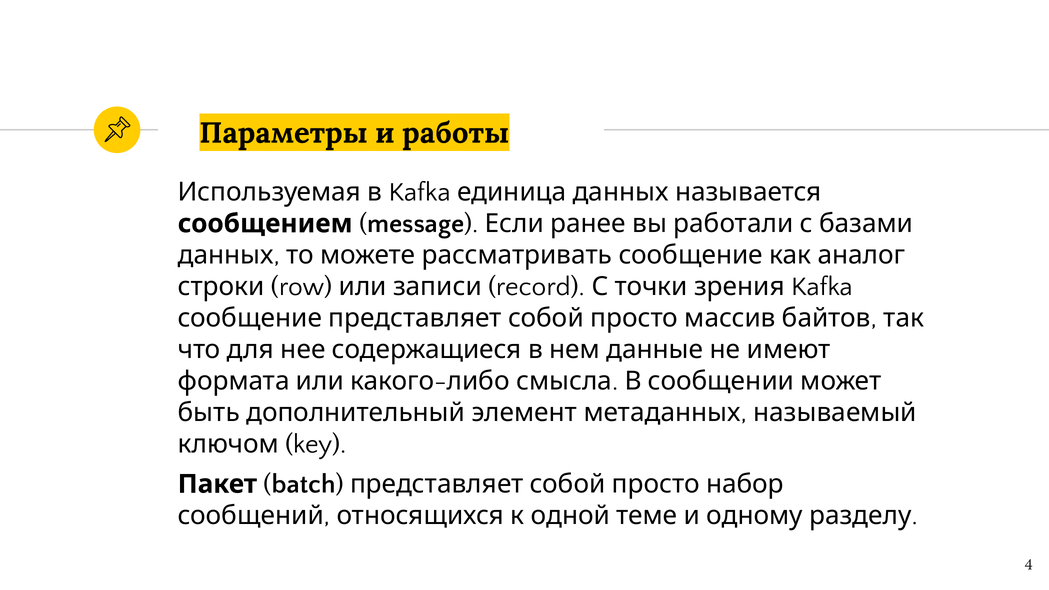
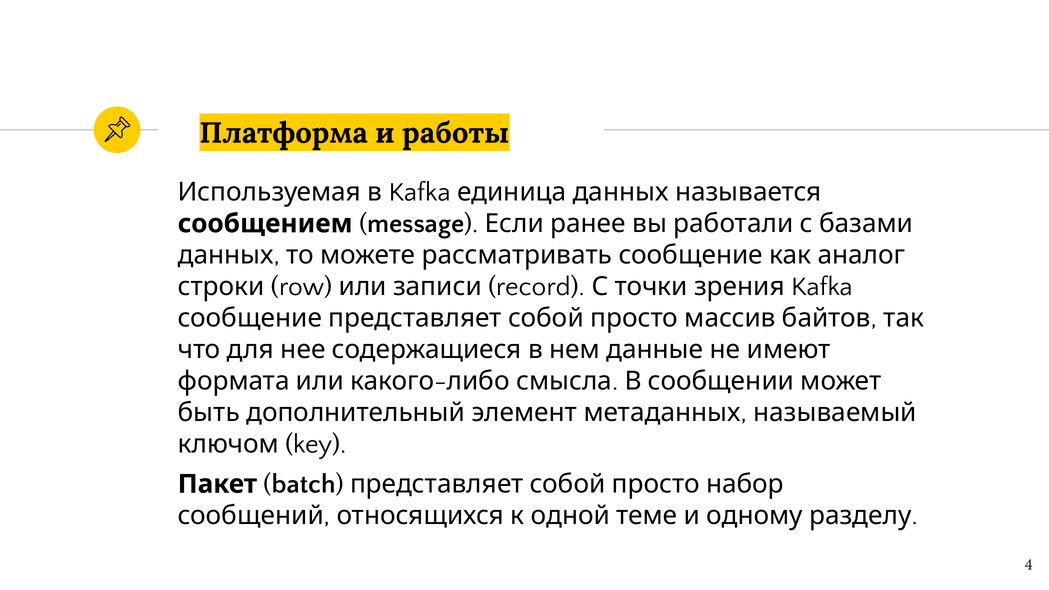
Параметры: Параметры -> Платформа (284, 133)
